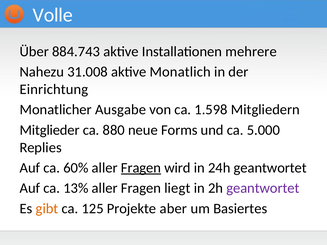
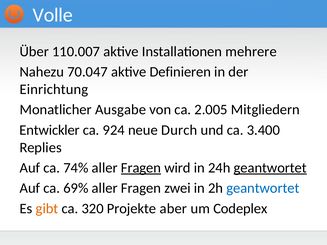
884.743: 884.743 -> 110.007 (76, 52)
31.008: 31.008 -> 70.047 (88, 72)
Monatlich: Monatlich -> Definieren (180, 72)
1.598: 1.598 -> 2.005 (211, 110)
Mitglieder: Mitglieder -> Entwickler (50, 130)
880: 880 -> 924 (114, 130)
Forms: Forms -> Durch (179, 130)
5.000: 5.000 -> 3.400 (263, 130)
60%: 60% -> 74% (76, 168)
geantwortet underline: none -> present (270, 168)
13%: 13% -> 69% (76, 188)
liegt: liegt -> zwei (177, 188)
geantwortet colour: purple -> blue (263, 188)
125: 125 -> 320 (93, 209)
Basiertes: Basiertes -> Codeplex (240, 209)
